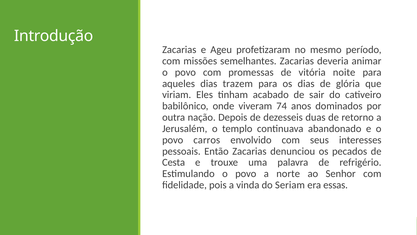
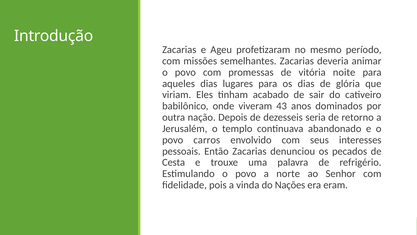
trazem: trazem -> lugares (238, 83)
74: 74 -> 43 (282, 106)
duas: duas -> seria (316, 117)
Seriam: Seriam -> Nações (290, 185)
essas: essas -> eram (336, 185)
